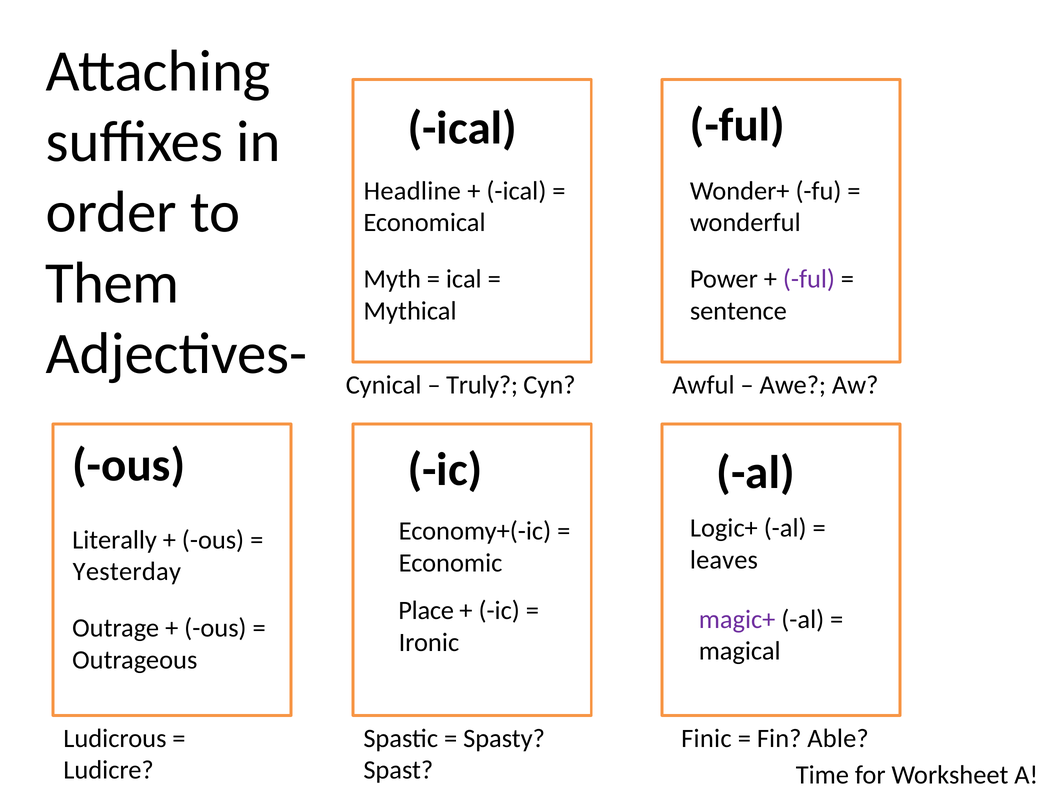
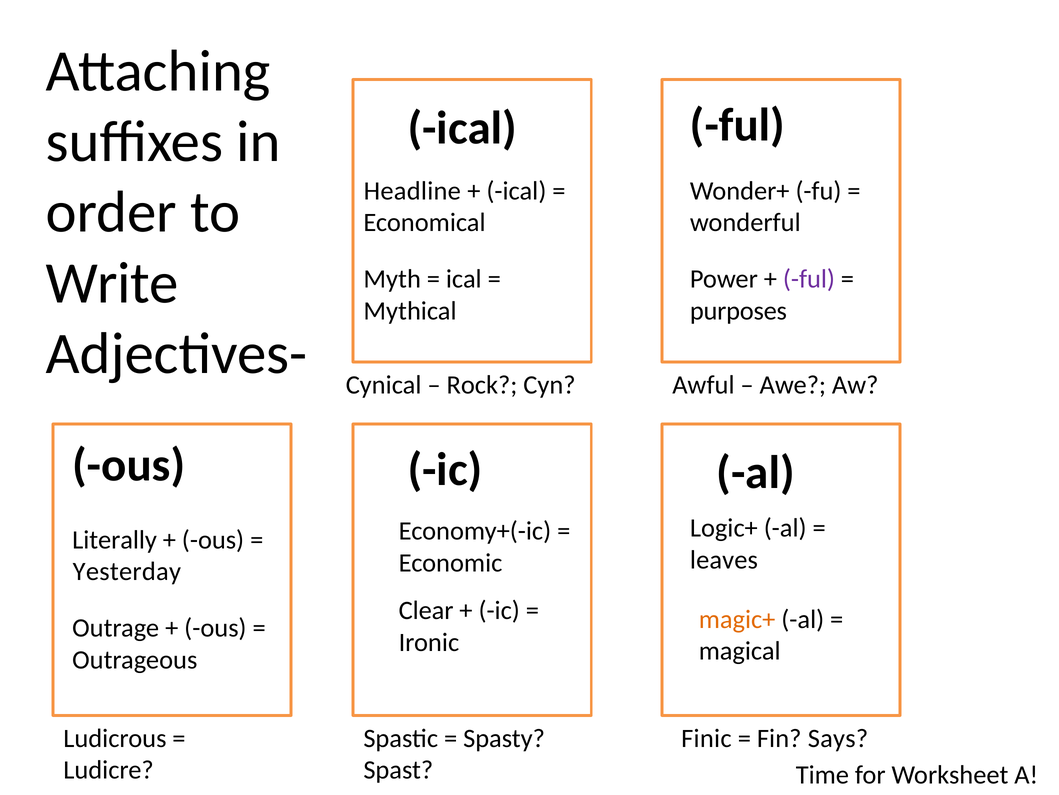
Them: Them -> Write (112, 283)
sentence: sentence -> purposes (738, 311)
Truly: Truly -> Rock (482, 385)
Place: Place -> Clear (426, 610)
magic+ colour: purple -> orange (737, 619)
Able: Able -> Says (838, 738)
